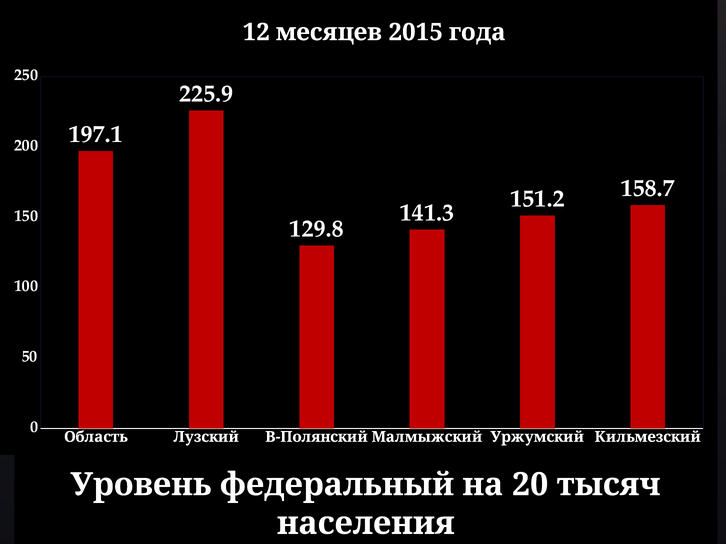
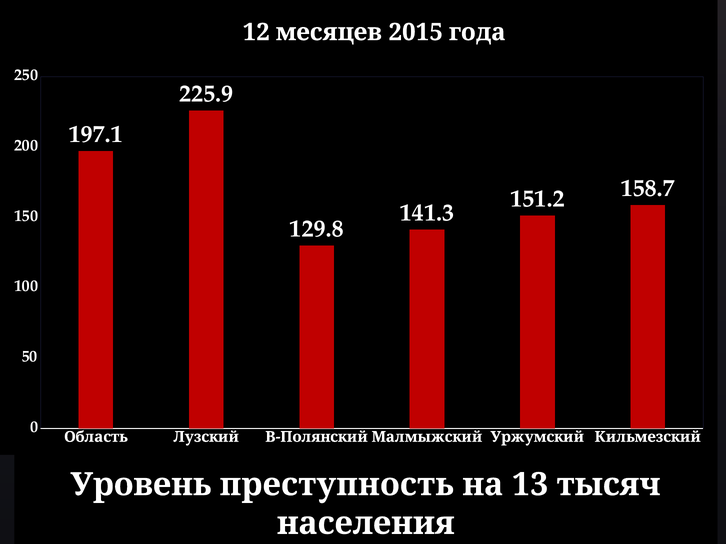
федеральный: федеральный -> преступность (337, 485)
20: 20 -> 13 (530, 485)
